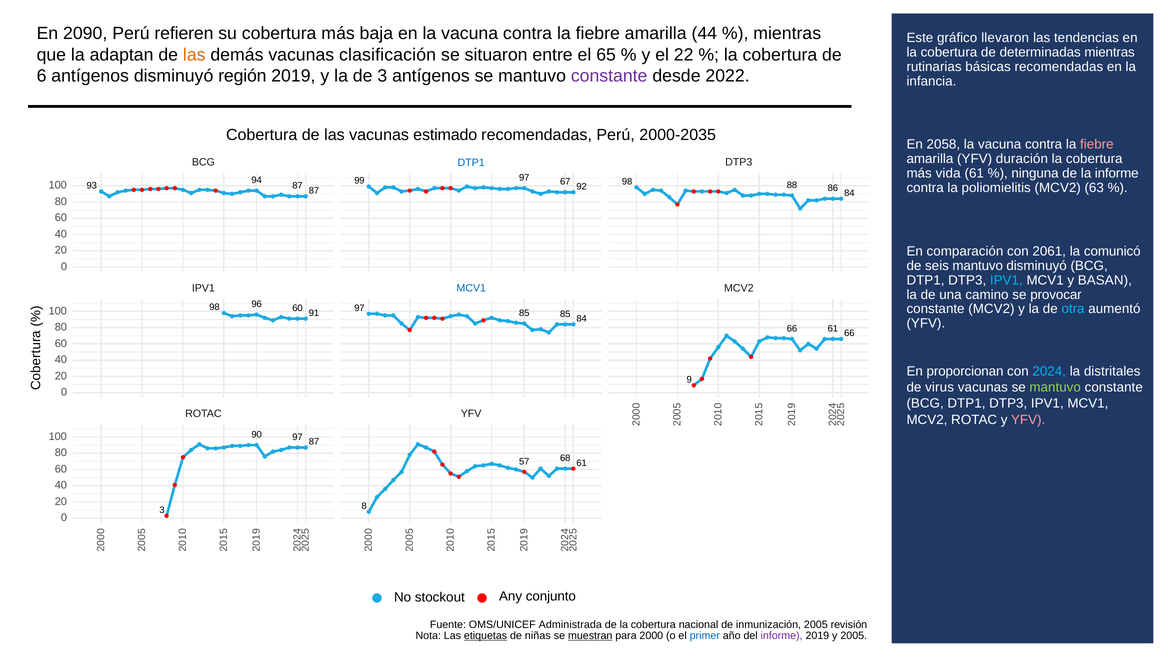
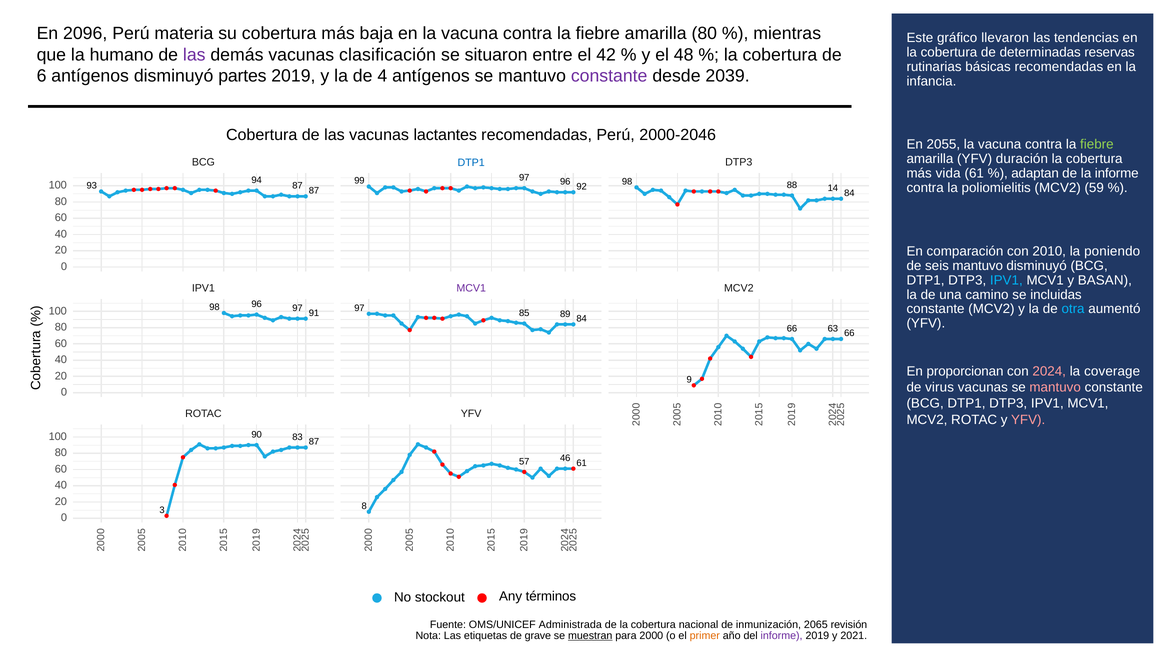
2090: 2090 -> 2096 (85, 34)
refieren: refieren -> materia (184, 34)
amarilla 44: 44 -> 80 (704, 34)
determinadas mientras: mientras -> reservas (1110, 52)
adaptan: adaptan -> humano (122, 55)
las colour: orange -> purple (194, 55)
65: 65 -> 42 (606, 55)
22: 22 -> 48 (684, 55)
región: región -> partes (242, 76)
de 3: 3 -> 4 (382, 76)
2022: 2022 -> 2039 (728, 76)
estimado: estimado -> lactantes (445, 135)
2000-2035: 2000-2035 -> 2000-2046 (678, 135)
2058: 2058 -> 2055 (943, 145)
fiebre colour: pink -> light green (1097, 145)
ninguna: ninguna -> adaptan (1035, 173)
97 67: 67 -> 96 (565, 182)
86: 86 -> 14 (833, 188)
63: 63 -> 59 (1094, 188)
2061: 2061 -> 2010 (1049, 251)
comunicó: comunicó -> poniendo (1112, 251)
MCV1 colour: blue -> purple (471, 288)
provocar: provocar -> incluidas (1056, 295)
60: 60 -> 97 (298, 308)
85 85: 85 -> 89 (565, 314)
66 61: 61 -> 63 (833, 329)
2024 colour: light blue -> pink (1049, 371)
distritales: distritales -> coverage (1112, 371)
mantuvo colour: light green -> pink (1055, 388)
90 97: 97 -> 83 (298, 437)
68: 68 -> 46 (565, 458)
conjunto: conjunto -> términos (551, 596)
inmunización 2005: 2005 -> 2065 (816, 624)
etiquetas underline: present -> none (486, 636)
niñas: niñas -> grave (538, 636)
primer colour: blue -> orange (705, 636)
y 2005: 2005 -> 2021 (854, 636)
